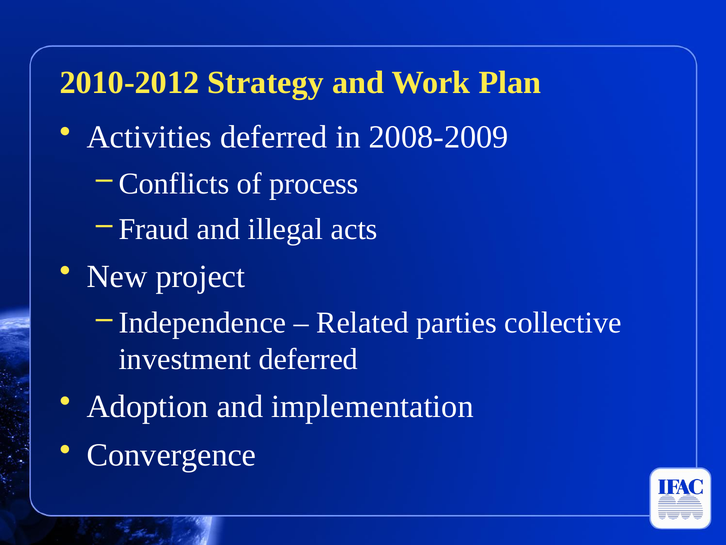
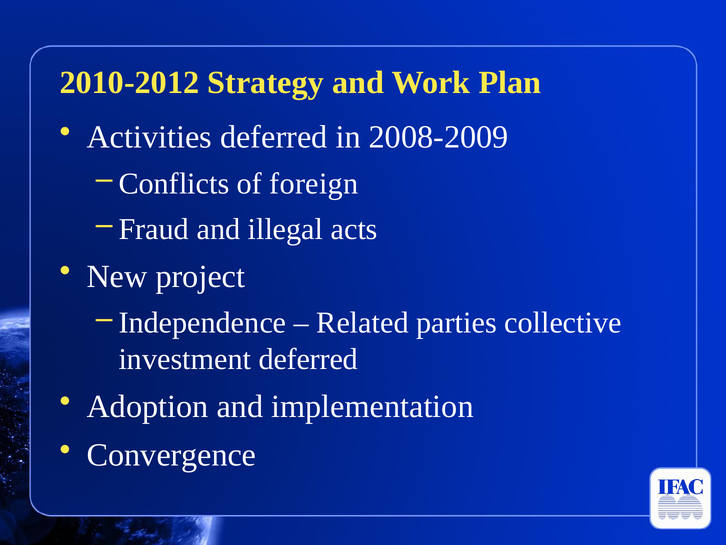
process: process -> foreign (314, 183)
